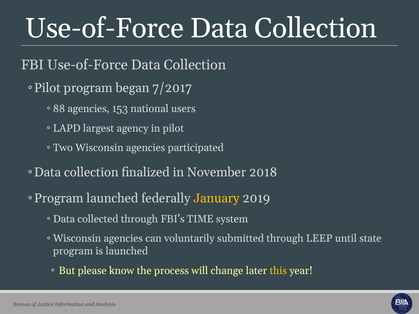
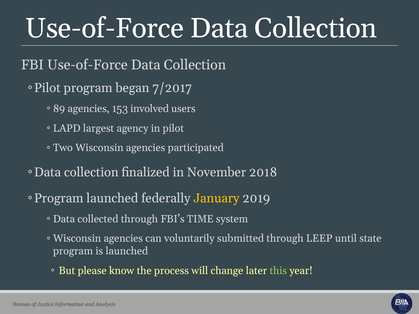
88: 88 -> 89 (59, 109)
national: national -> involved (150, 109)
this colour: yellow -> light green (278, 271)
